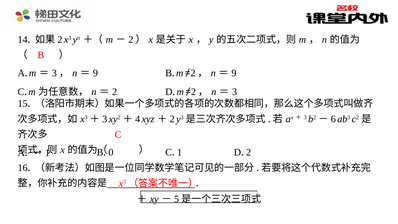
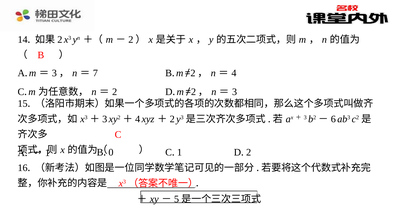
9: 9 -> 7 (95, 73)
9: 9 -> 4 (234, 73)
